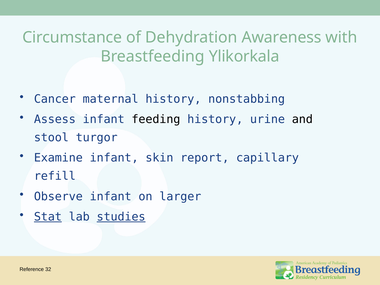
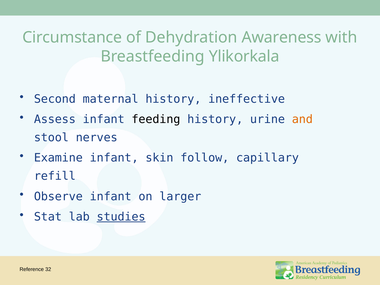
Cancer: Cancer -> Second (55, 99)
nonstabbing: nonstabbing -> ineffective (247, 99)
and colour: black -> orange (302, 119)
turgor: turgor -> nerves (97, 137)
report: report -> follow (205, 158)
Stat underline: present -> none (48, 217)
